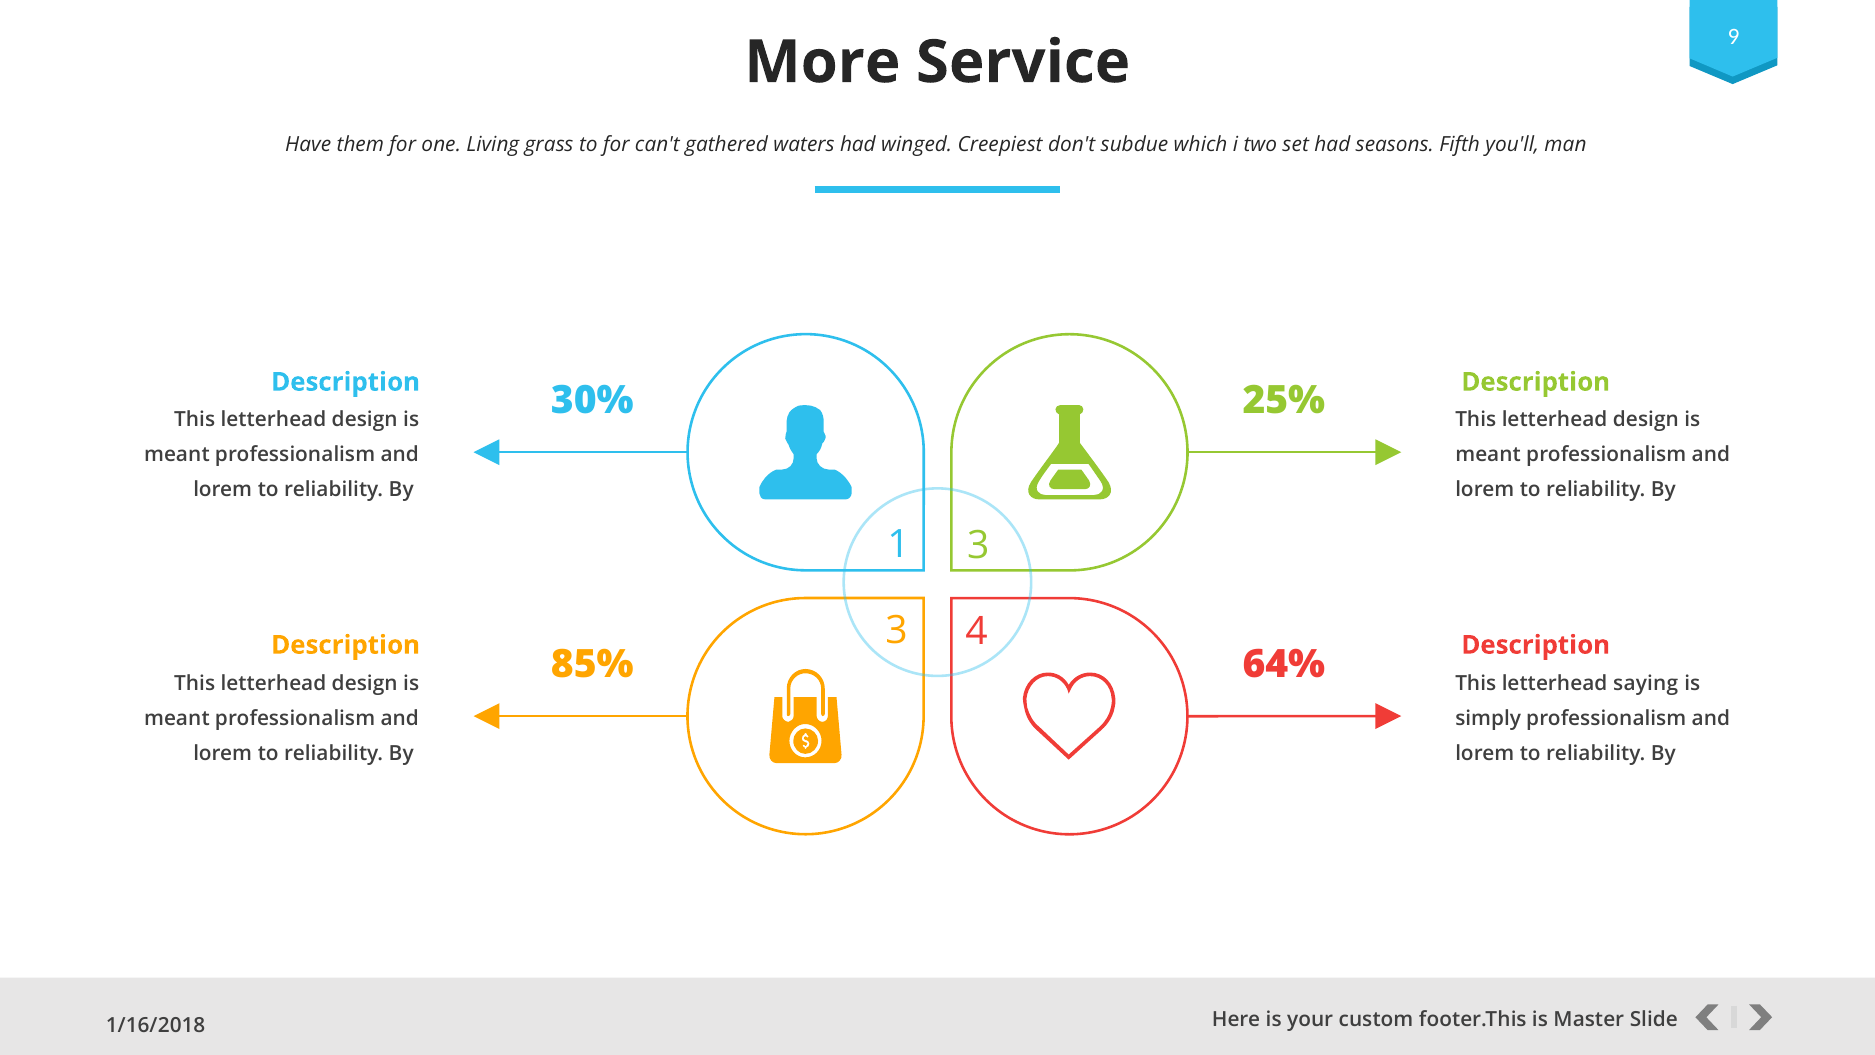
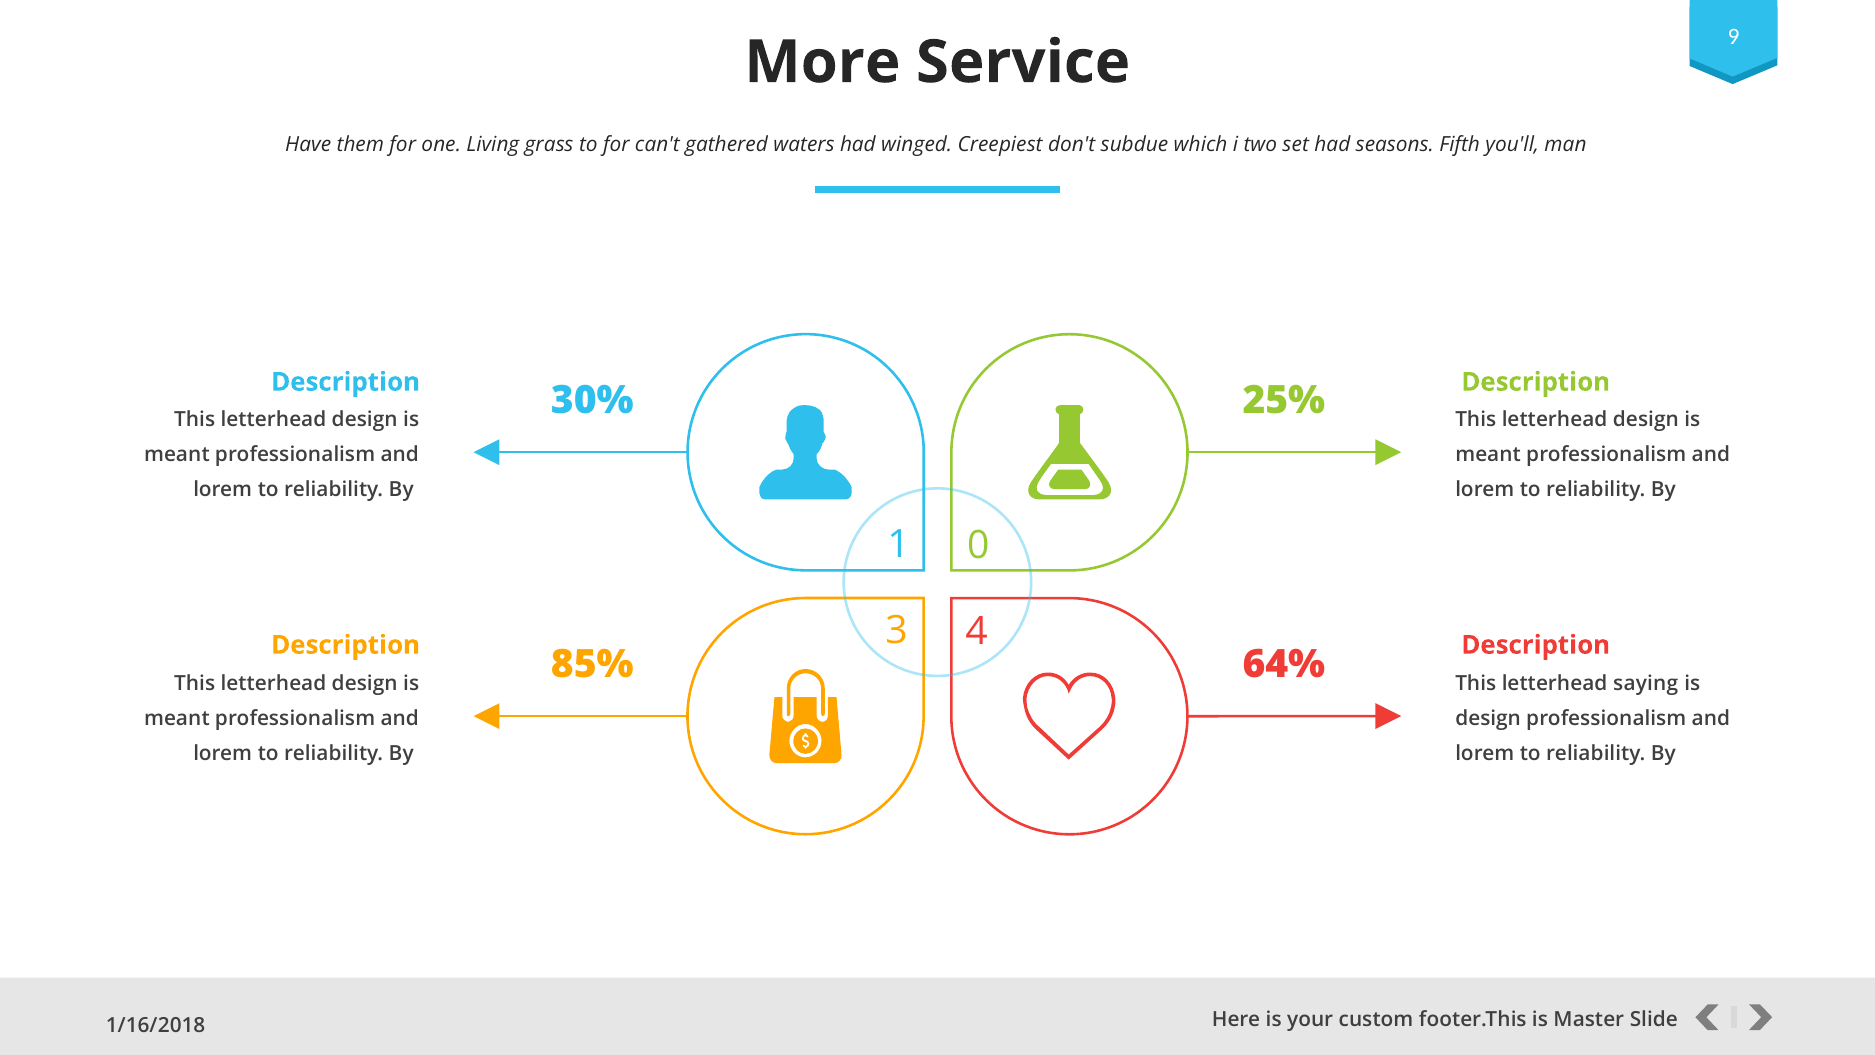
1 3: 3 -> 0 (978, 546)
simply: simply -> design (1488, 718)
